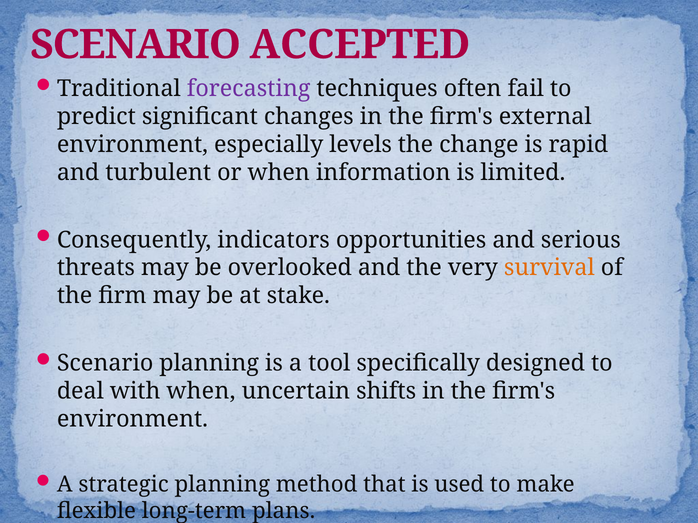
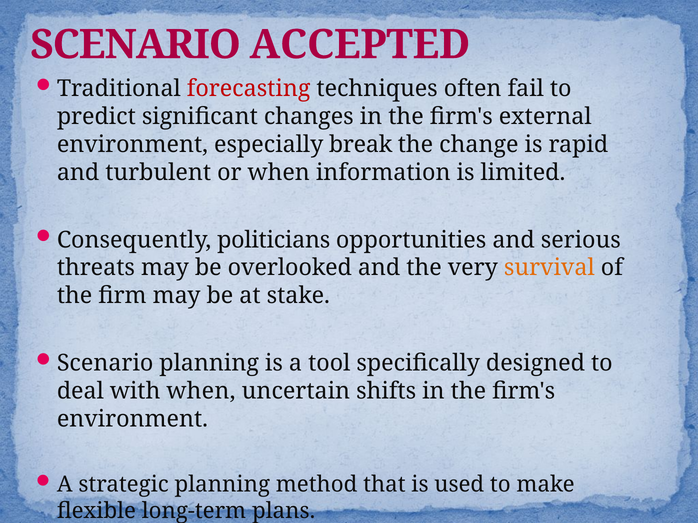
forecasting colour: purple -> red (249, 89)
levels: levels -> break (361, 145)
indicators: indicators -> politicians (274, 240)
